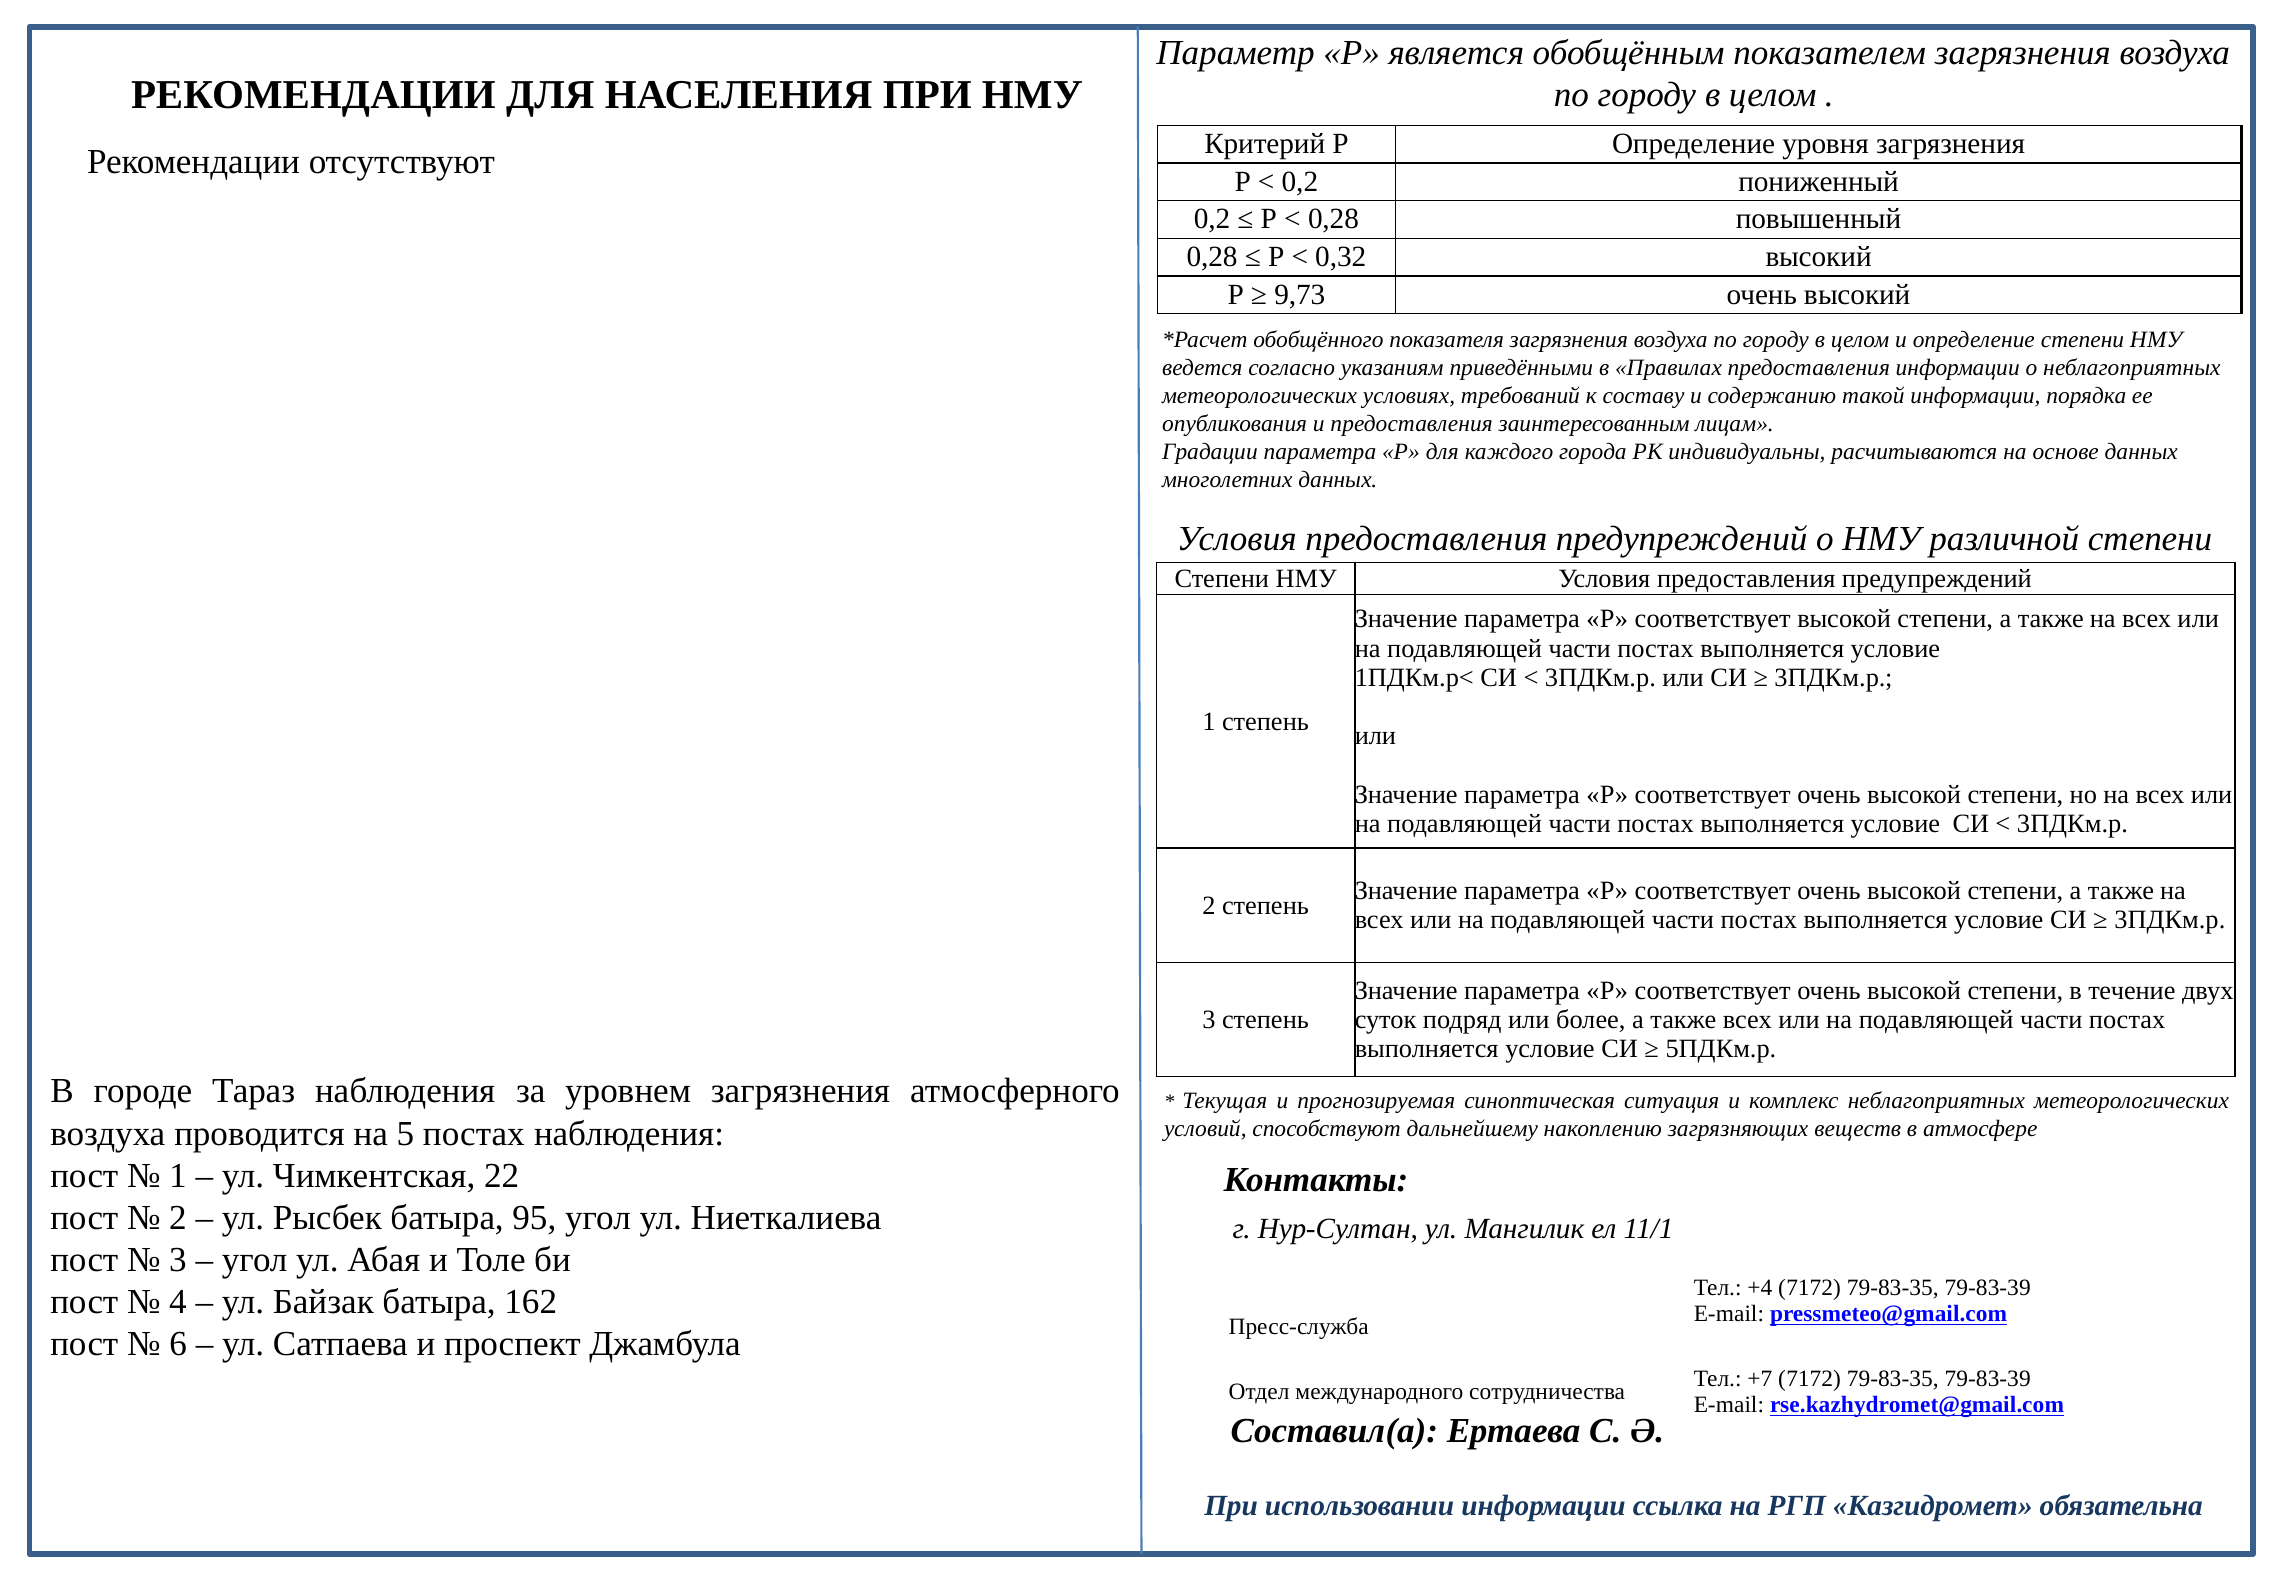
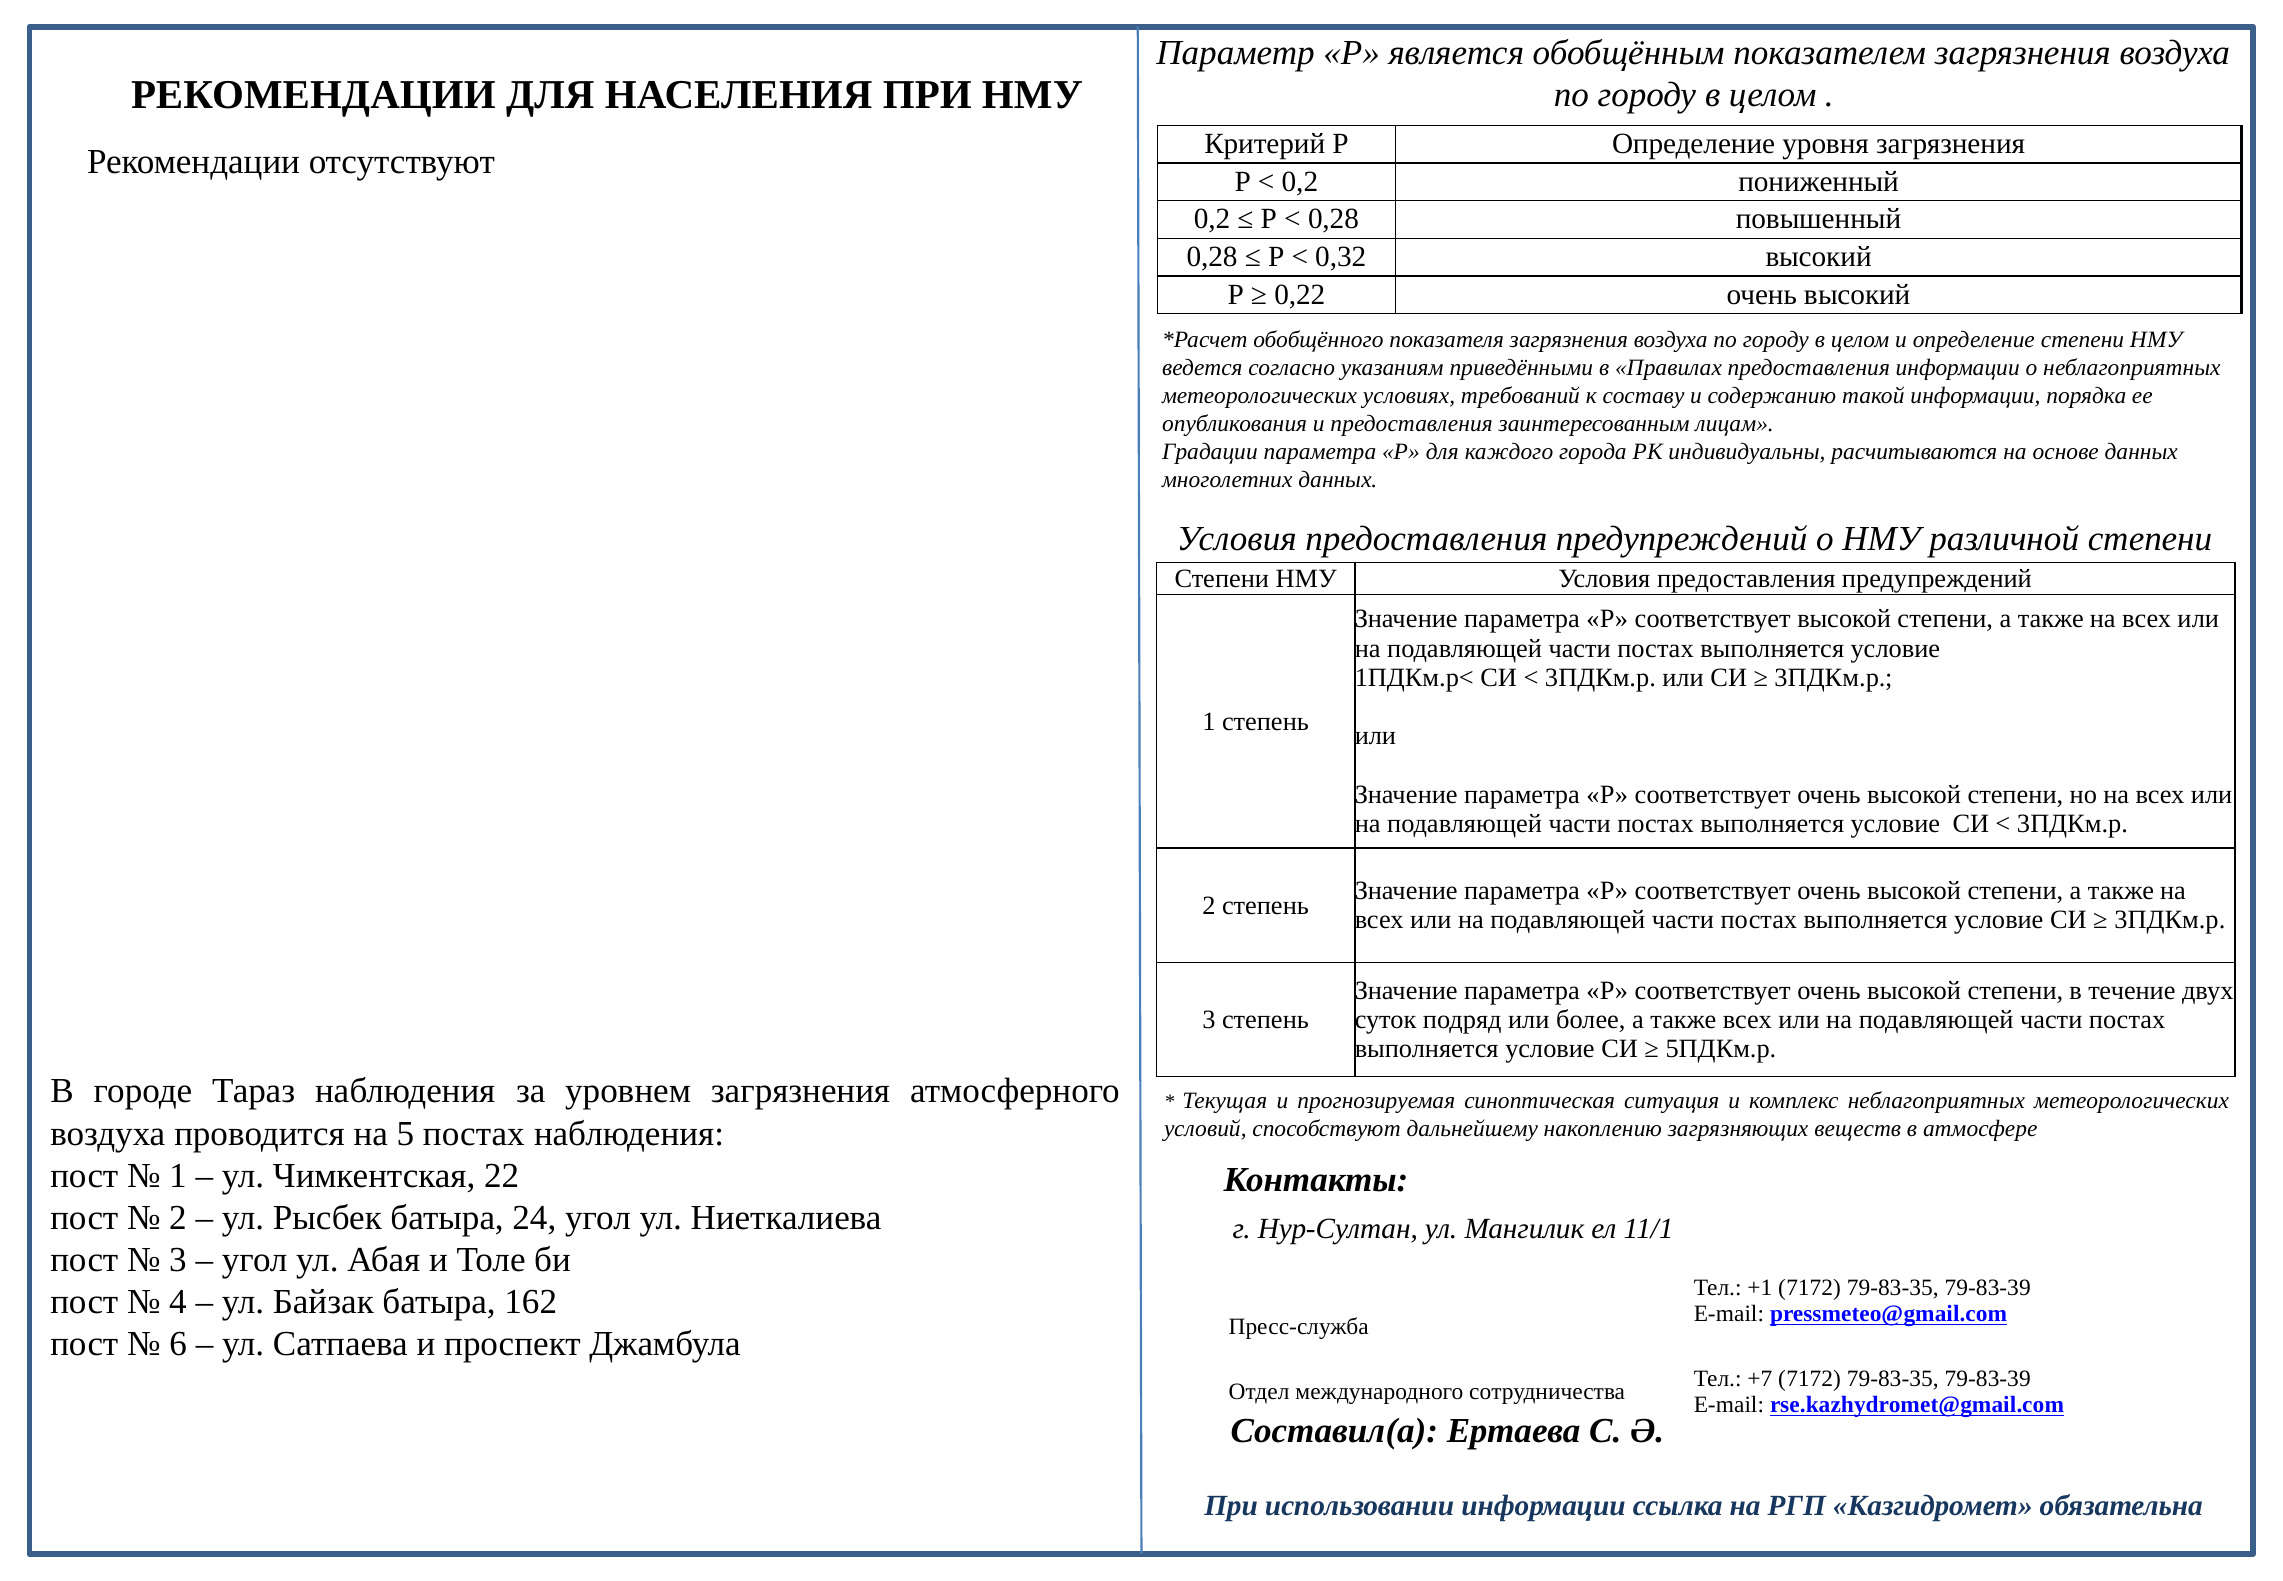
9,73: 9,73 -> 0,22 (1300, 295)
95: 95 -> 24 (534, 1217)
+4: +4 -> +1 (1760, 1288)
